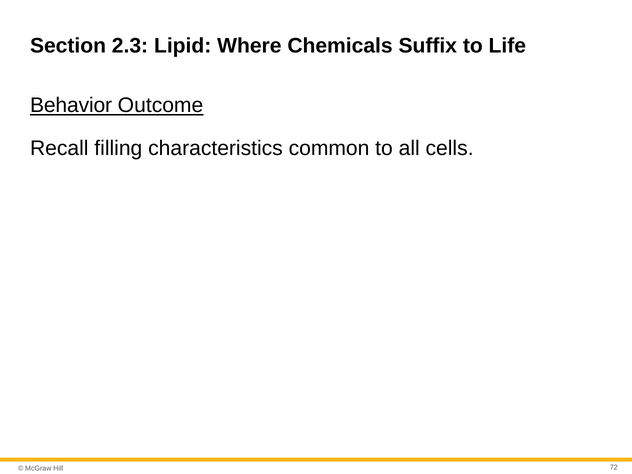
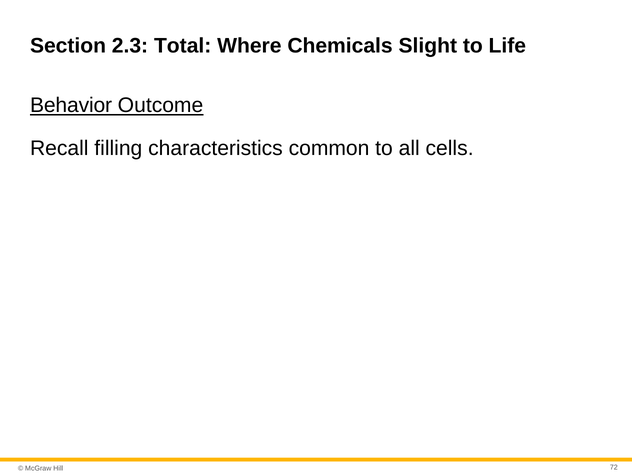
Lipid: Lipid -> Total (183, 46)
Suffix: Suffix -> Slight (428, 46)
